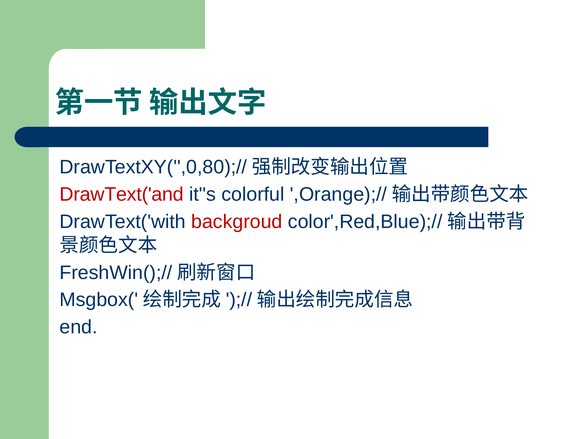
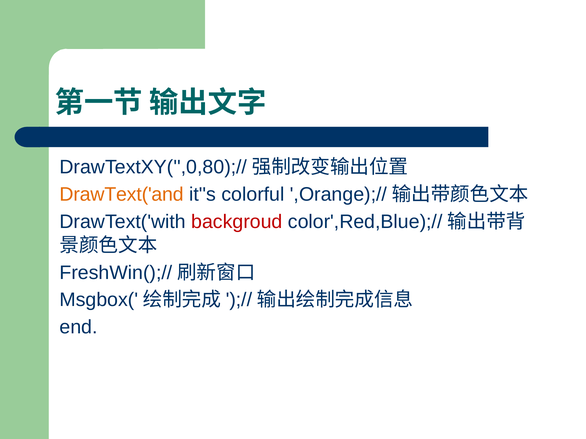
DrawText('and colour: red -> orange (122, 195)
